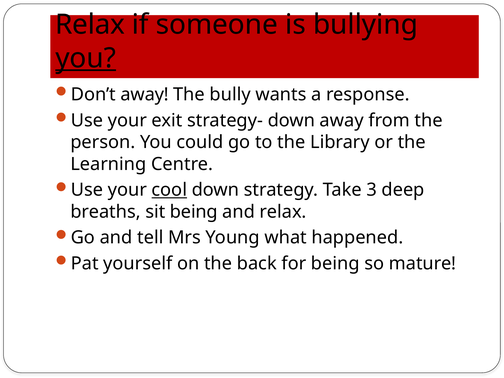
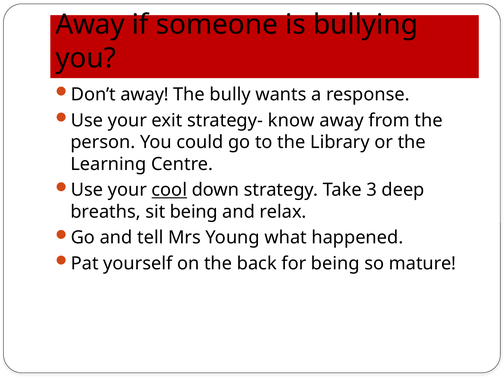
Relax: Relax -> Away (90, 25)
you underline: present -> none (86, 58)
strategy- down: down -> know (291, 120)
